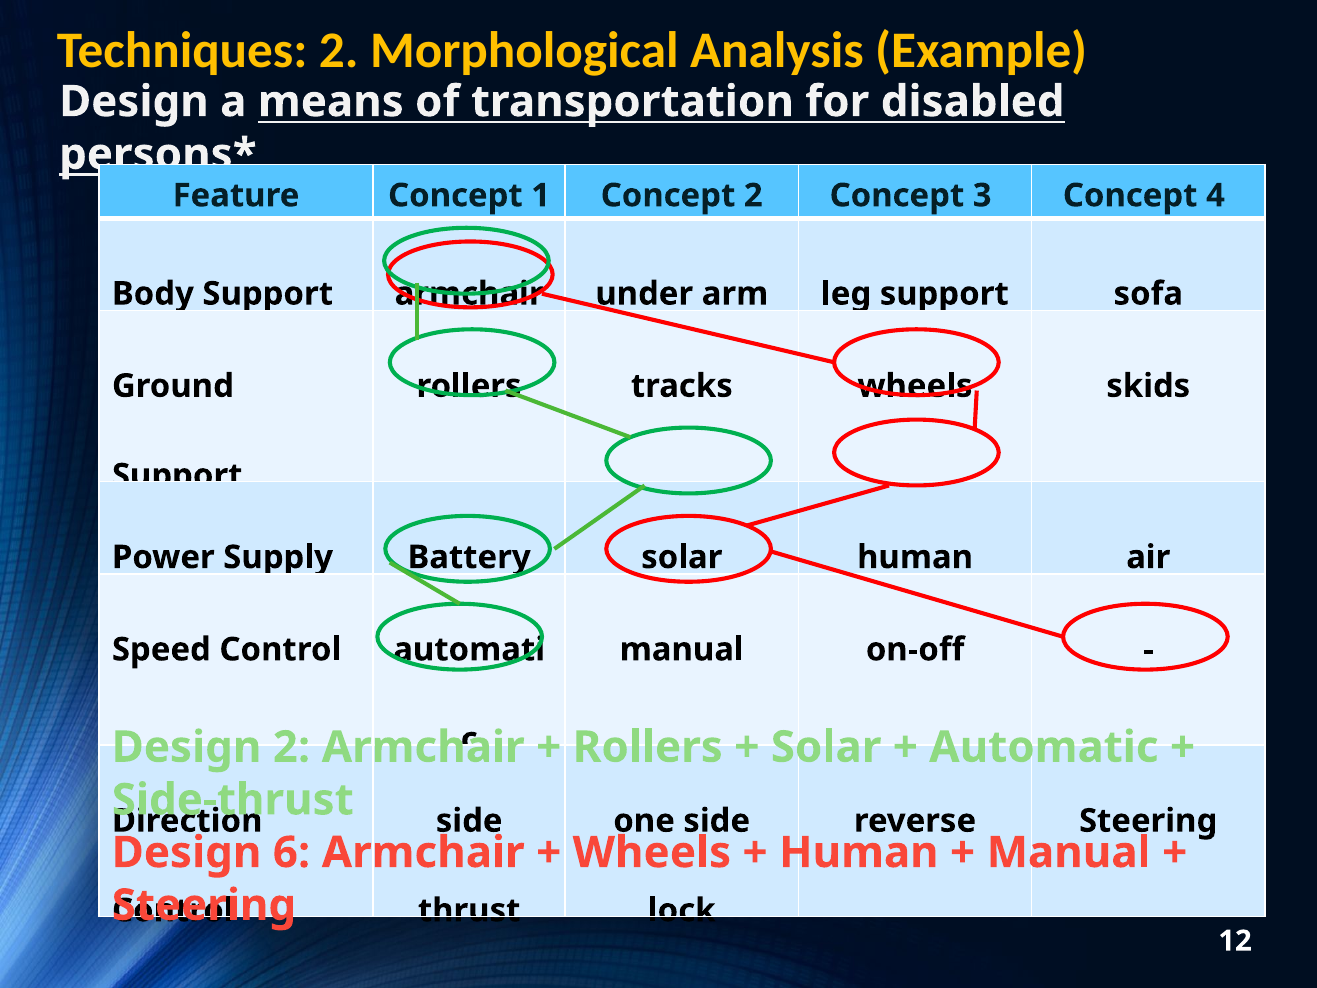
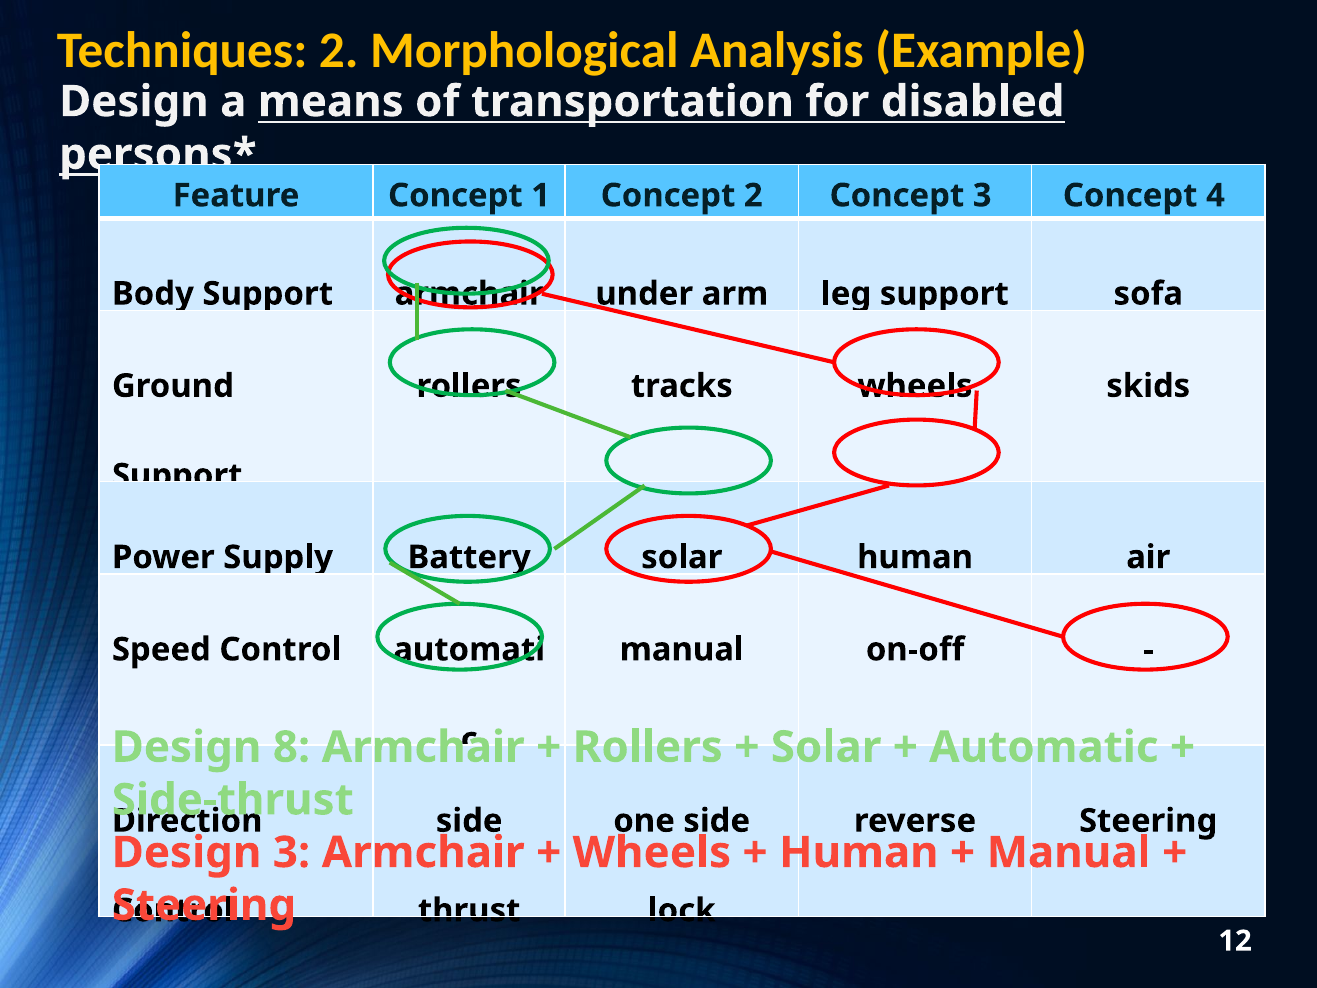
Design 2: 2 -> 8 (292, 747)
Design 6: 6 -> 3 (292, 852)
